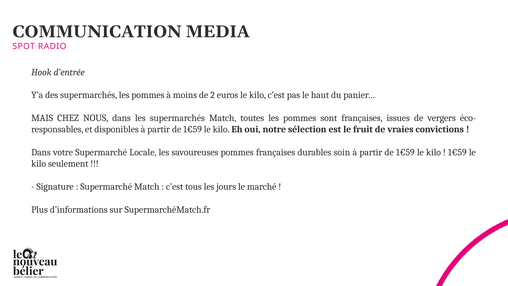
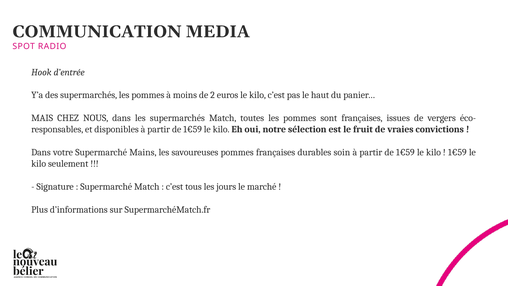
Locale: Locale -> Mains (143, 152)
